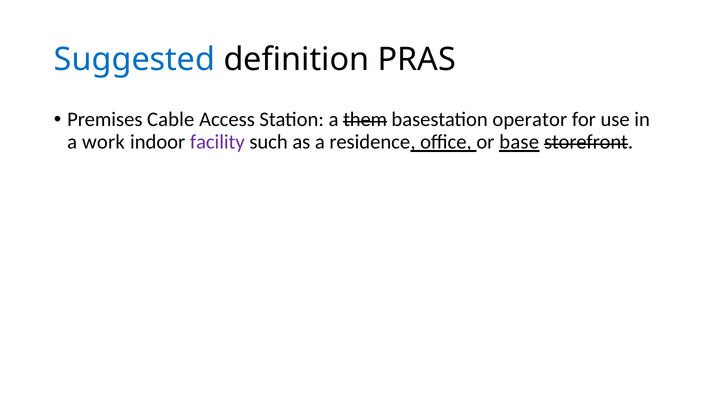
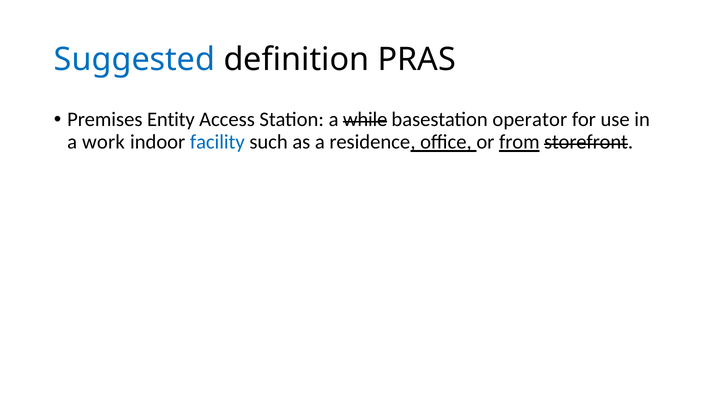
Cable: Cable -> Entity (171, 120)
them: them -> while (365, 120)
facility colour: purple -> blue (217, 142)
base: base -> from (519, 142)
